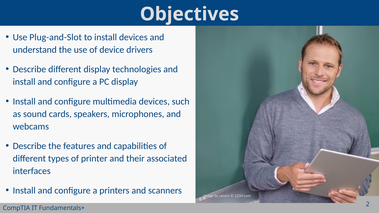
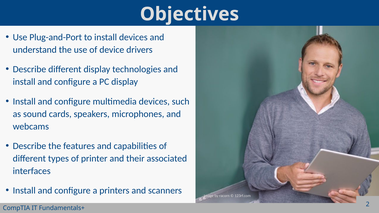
Plug-and-Slot: Plug-and-Slot -> Plug-and-Port (56, 37)
